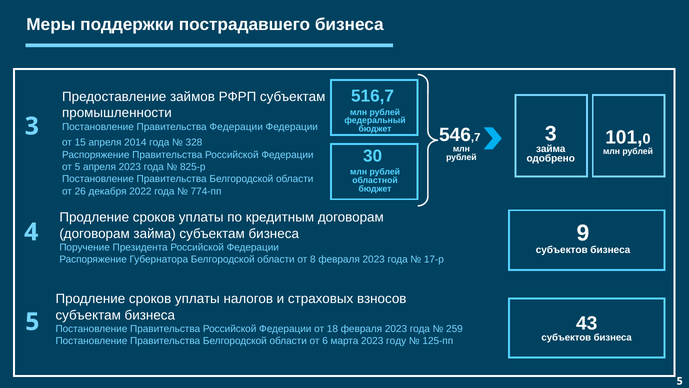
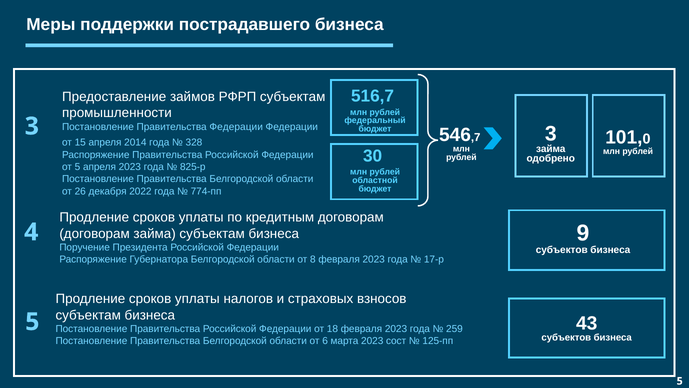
году: году -> сост (396, 341)
